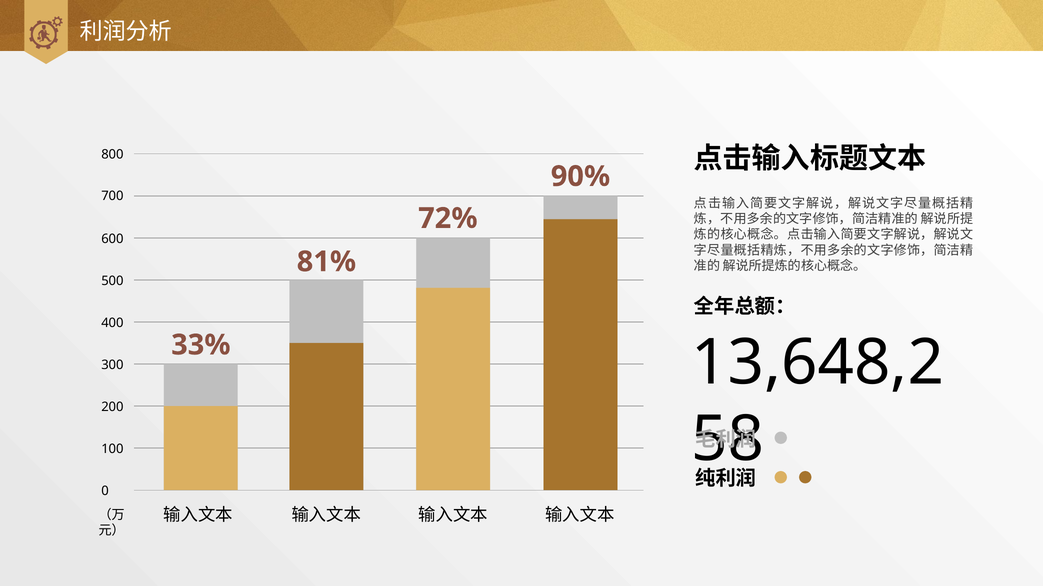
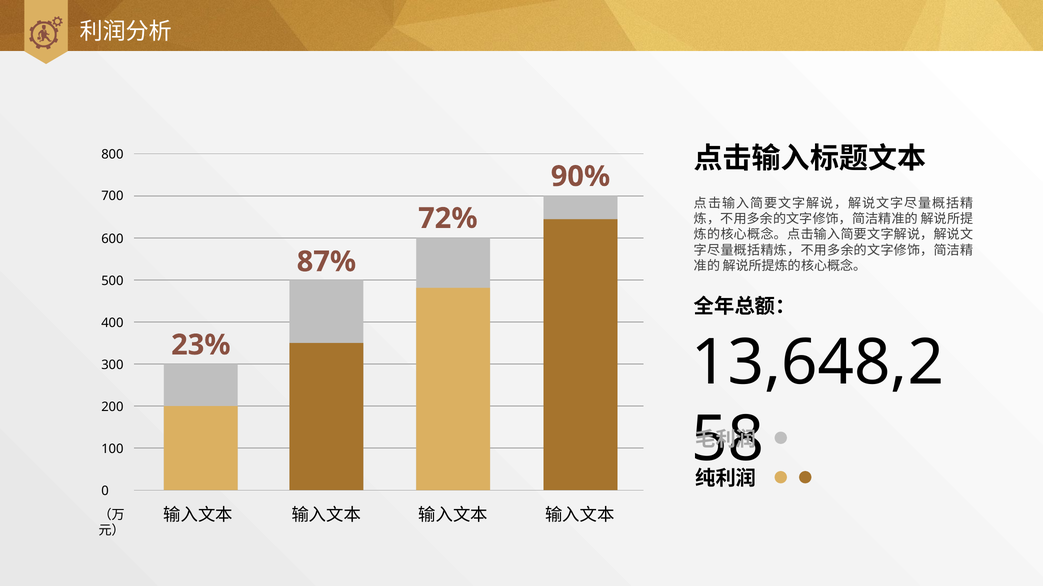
81%: 81% -> 87% (326, 262)
33%: 33% -> 23% (201, 345)
